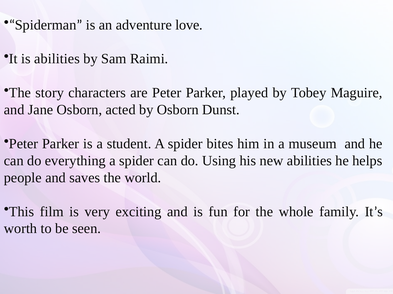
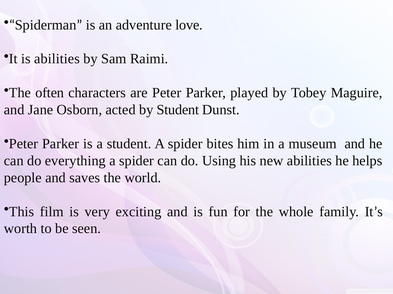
story: story -> often (50, 93)
by Osborn: Osborn -> Student (178, 110)
